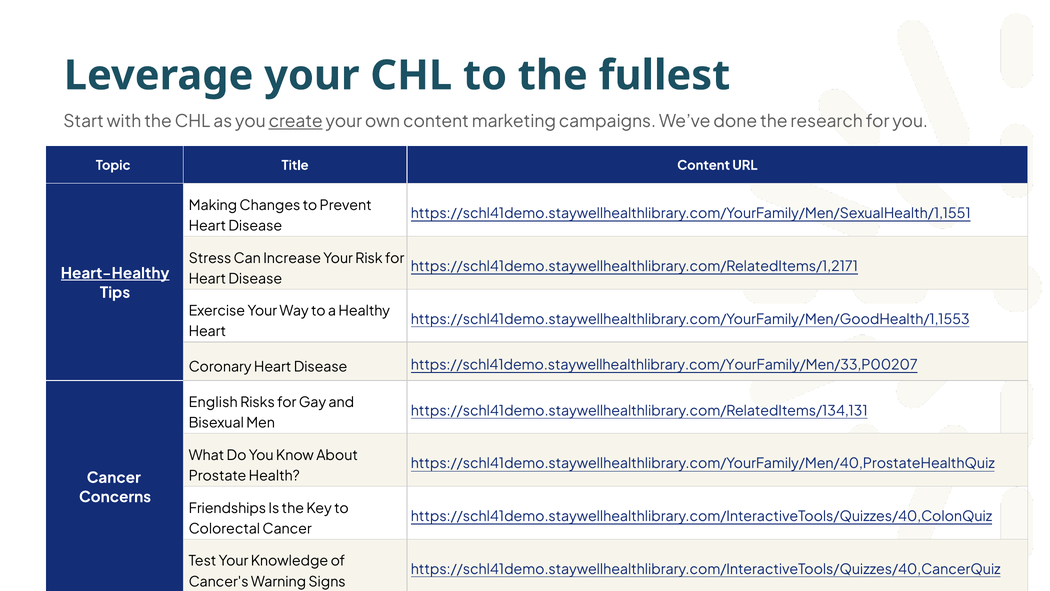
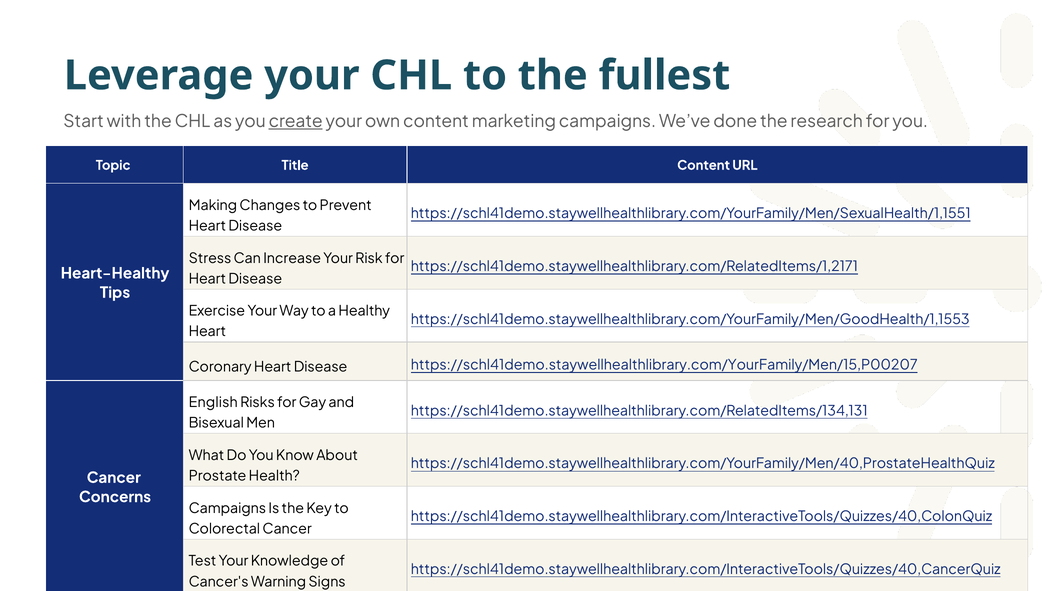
Heart-Healthy underline: present -> none (115, 273)
https://schl41demo.staywellhealthlibrary.com/YourFamily/Men/33,P00207: https://schl41demo.staywellhealthlibrary.com/YourFamily/Men/33,P00207 -> https://schl41demo.staywellhealthlibrary.com/YourFamily/Men/15,P00207 (664, 365)
Friendships: Friendships -> Campaigns (227, 508)
